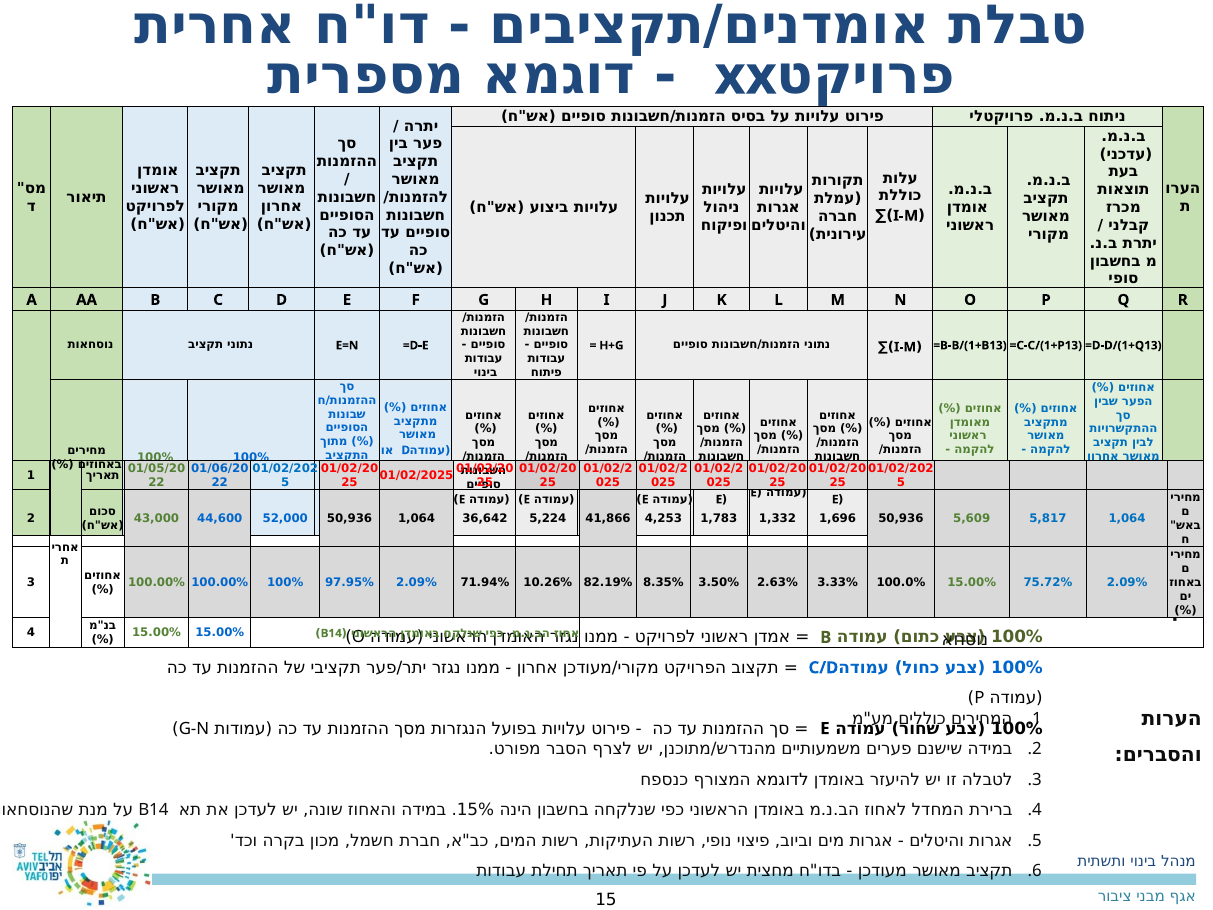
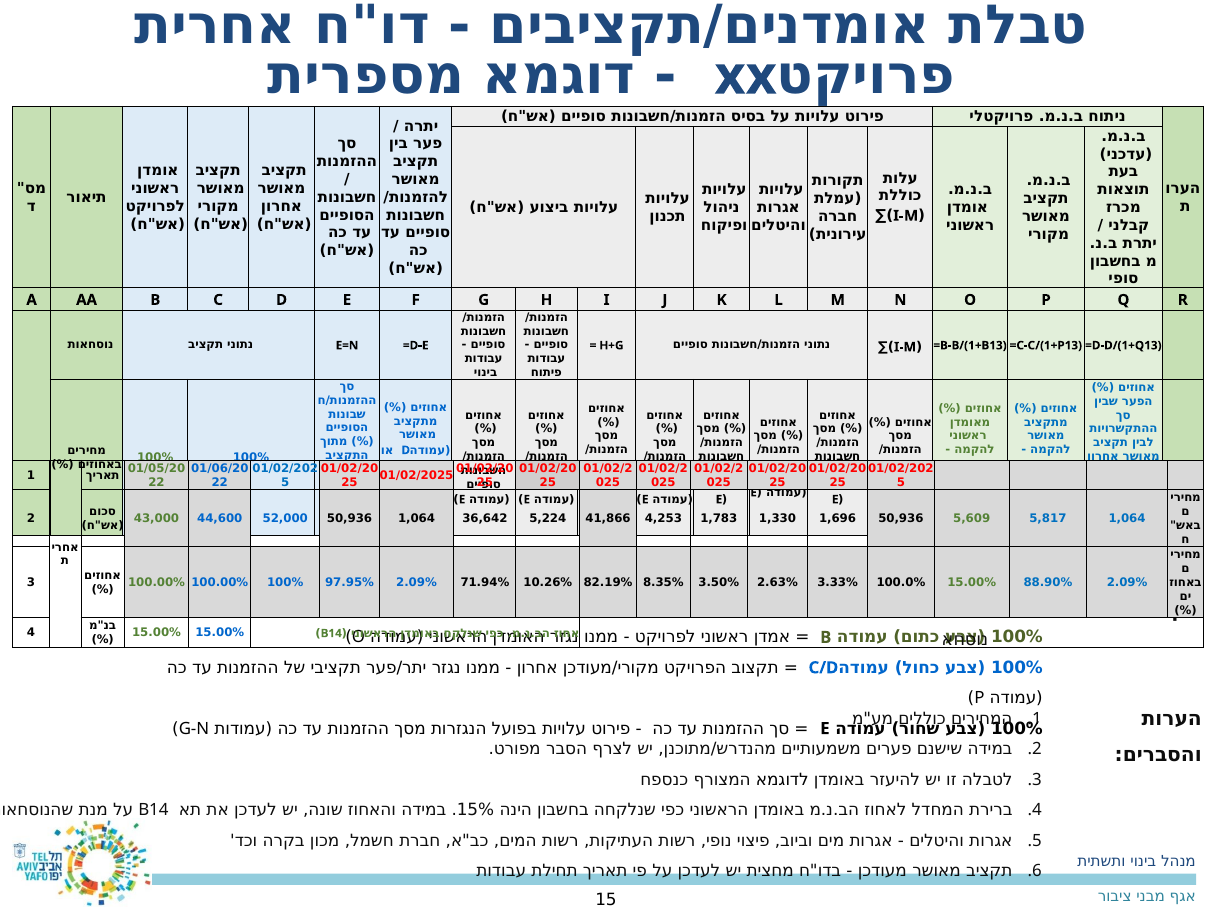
1,332: 1,332 -> 1,330 (777, 518)
75.72%: 75.72% -> 88.90% (1048, 582)
